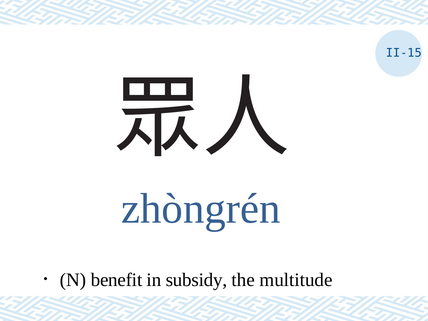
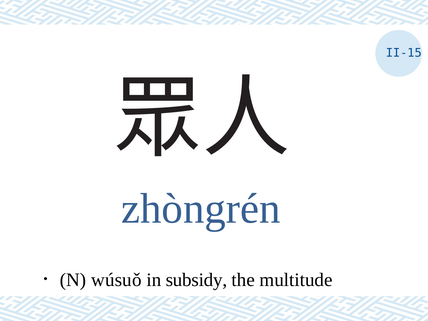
benefit: benefit -> wúsuǒ (116, 280)
